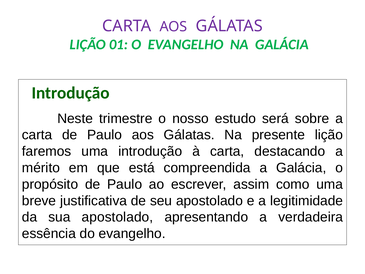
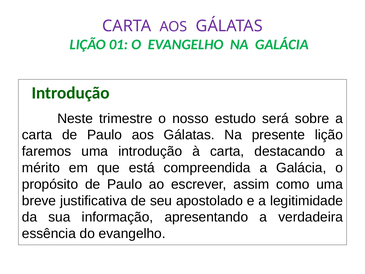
sua apostolado: apostolado -> informação (117, 217)
